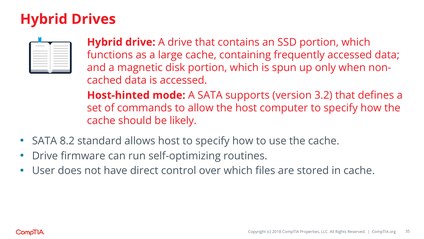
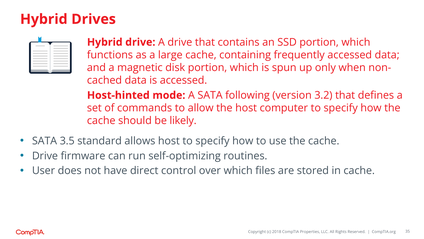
supports: supports -> following (248, 95)
8.2: 8.2 -> 3.5 (67, 141)
